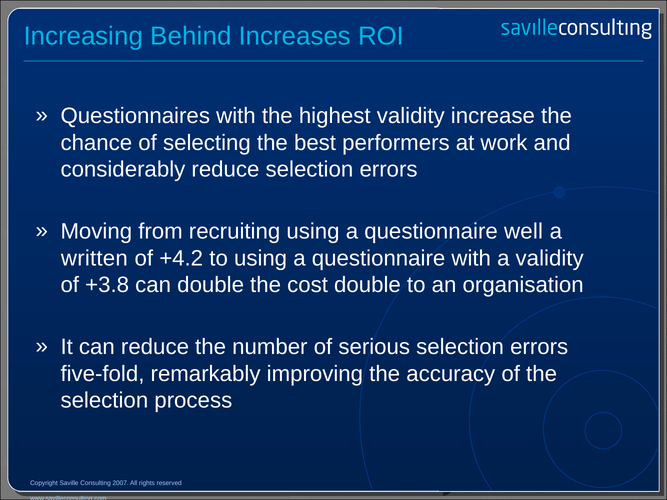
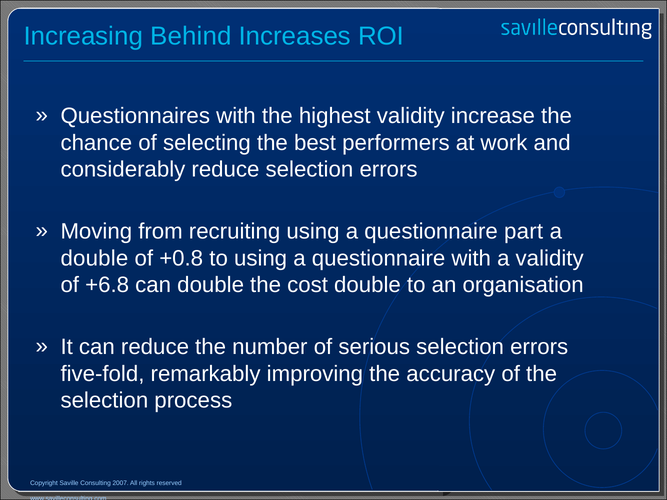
well: well -> part (524, 232)
written: written -> double (94, 258)
+4.2: +4.2 -> +0.8 (181, 258)
+3.8: +3.8 -> +6.8 (107, 285)
